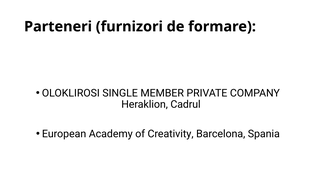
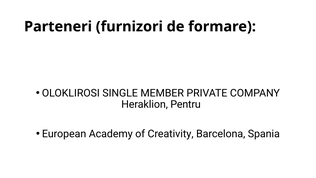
Cadrul: Cadrul -> Pentru (186, 104)
